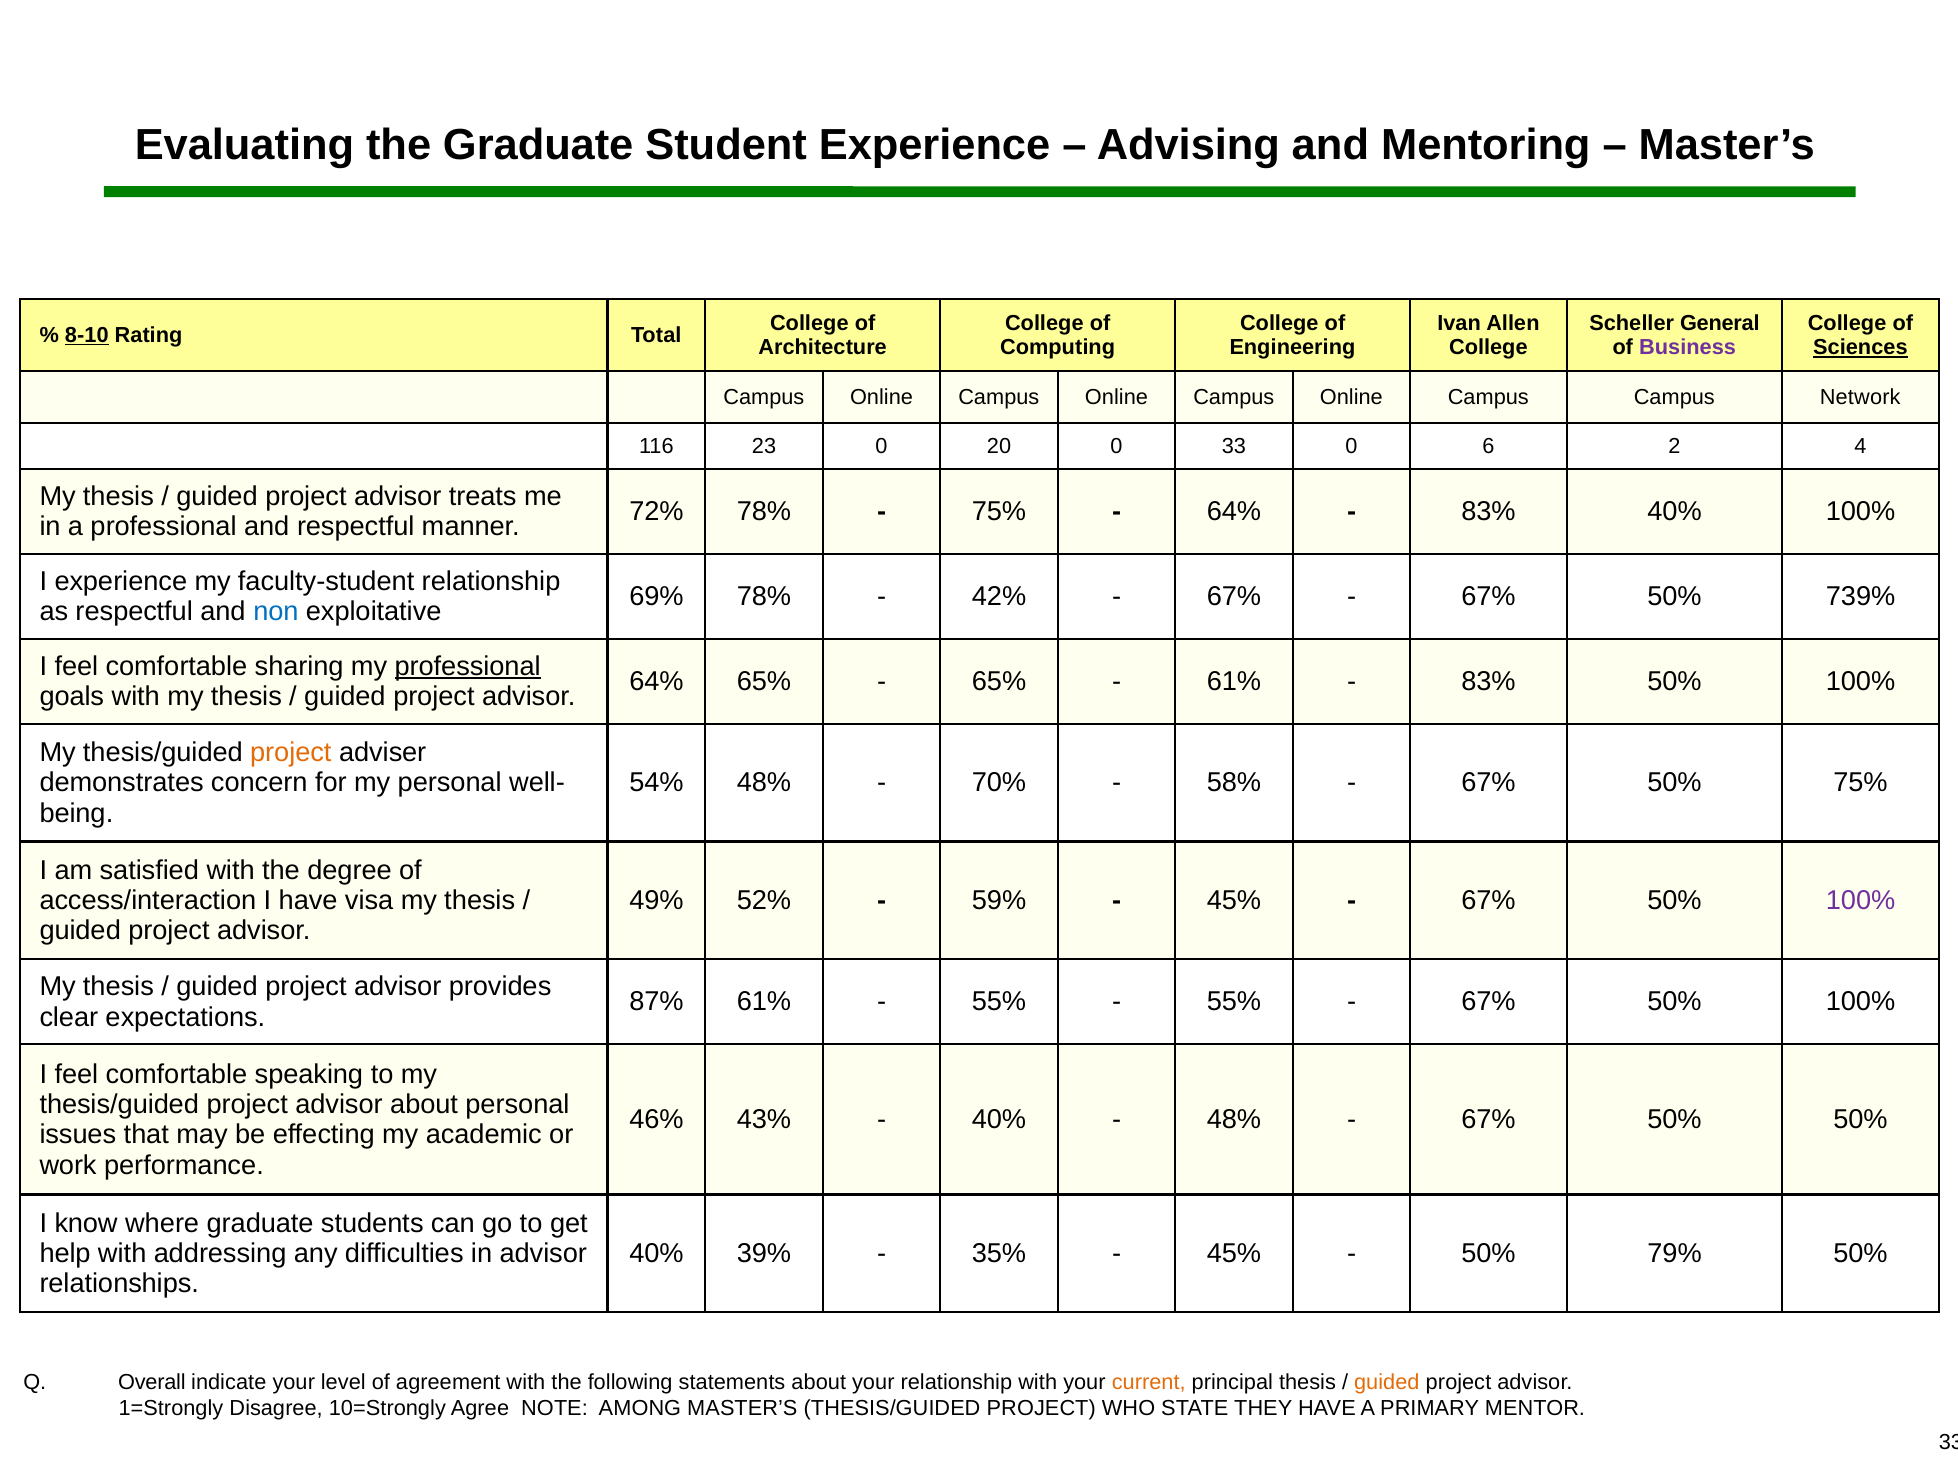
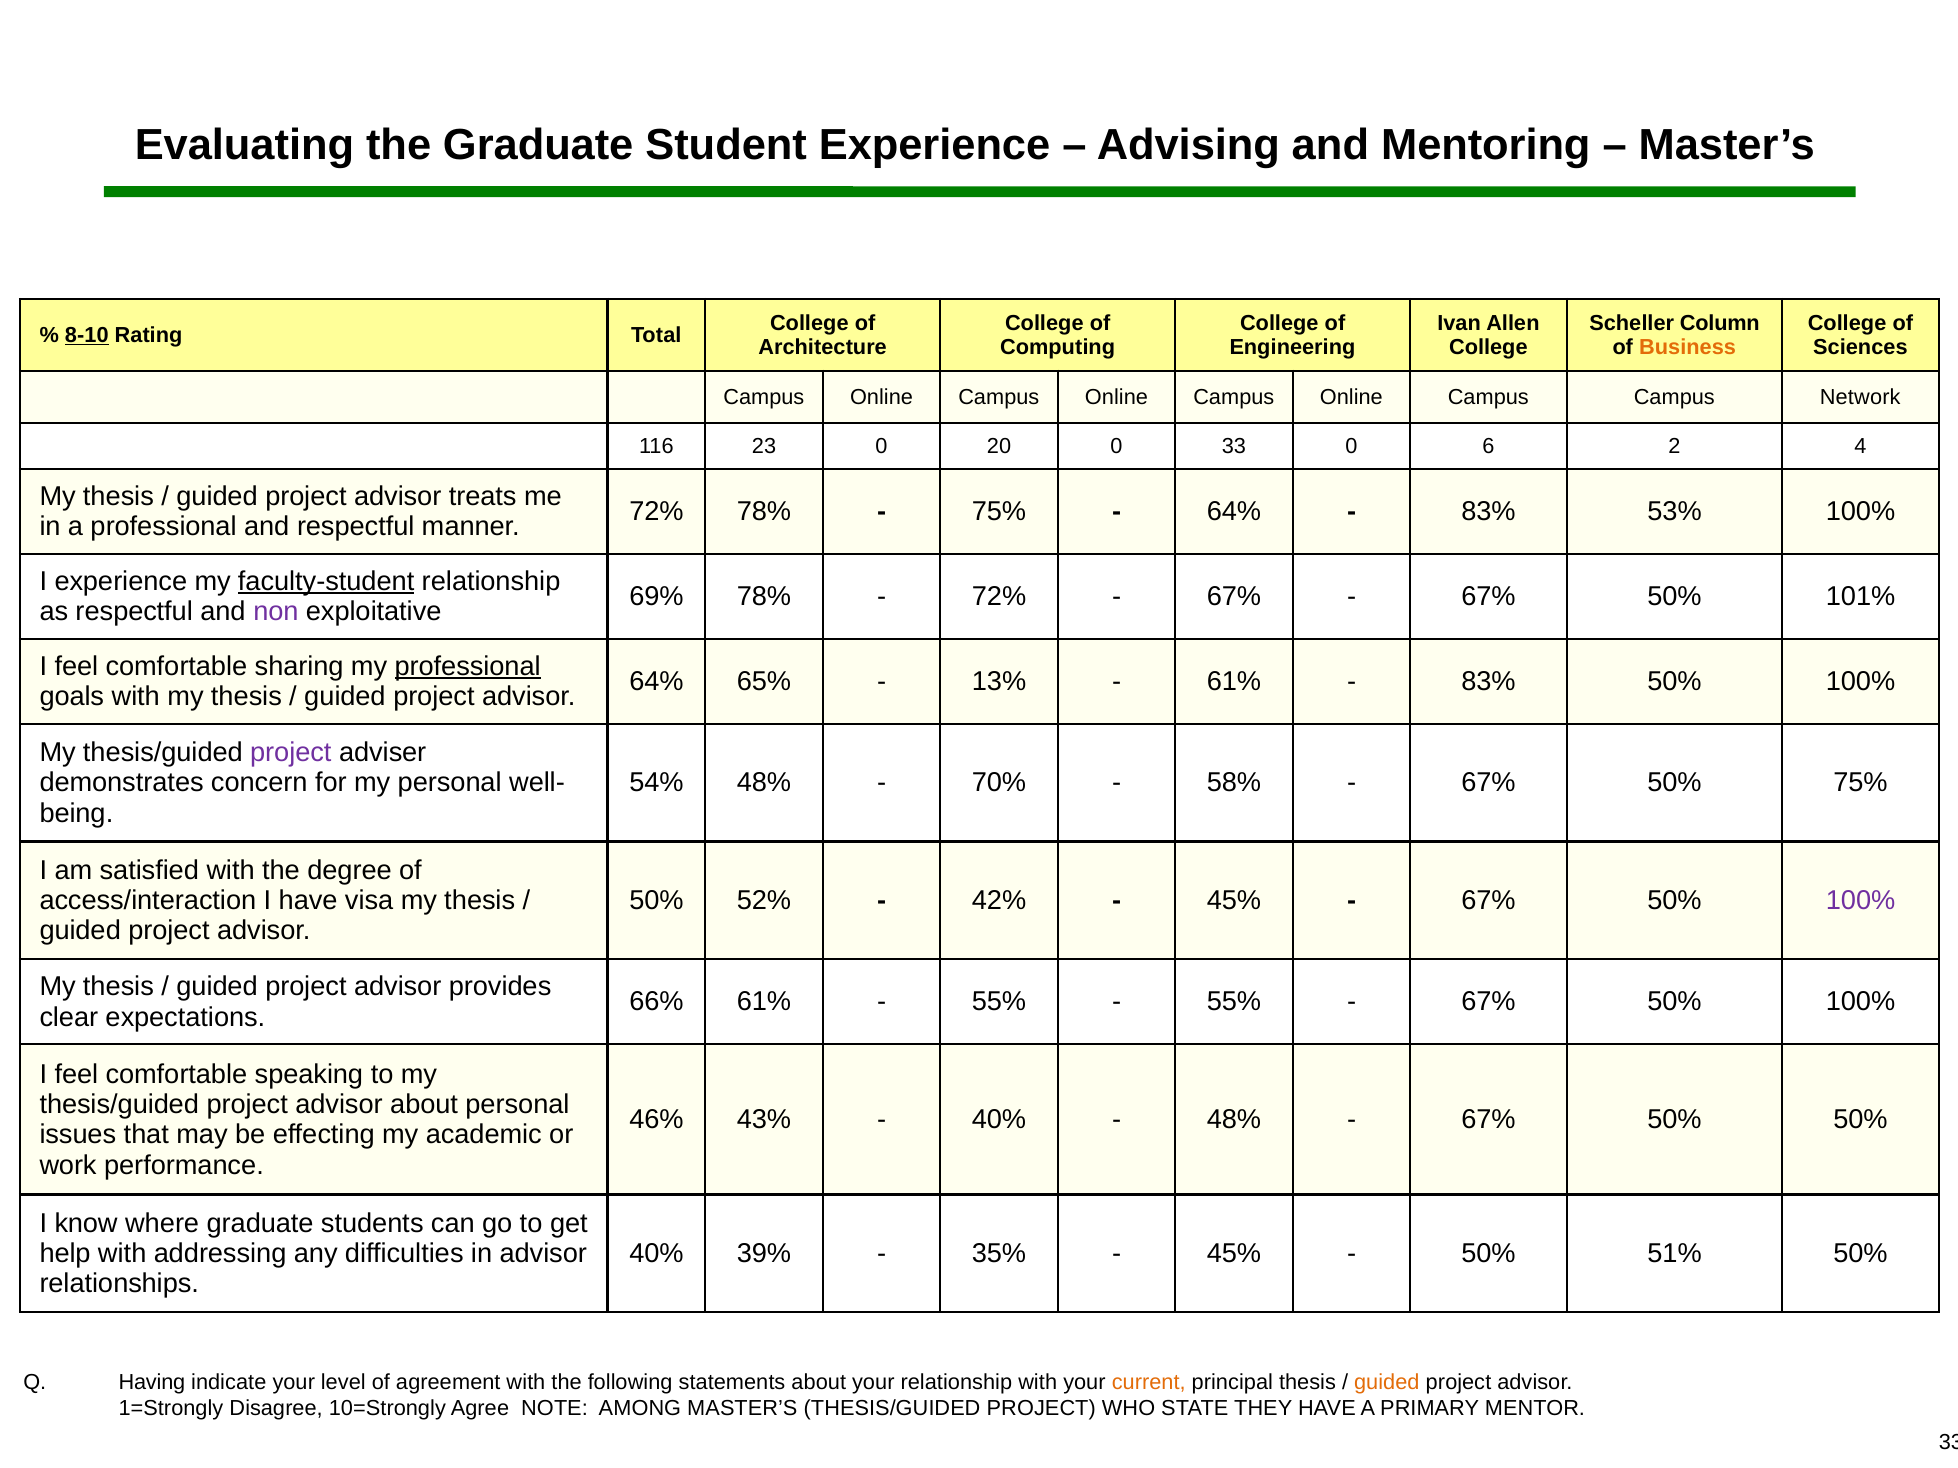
General: General -> Column (1720, 323)
Business colour: purple -> orange (1688, 348)
Sciences underline: present -> none (1860, 348)
83% 40%: 40% -> 53% (1675, 512)
faculty-student underline: none -> present (326, 582)
42%: 42% -> 72% (999, 597)
739%: 739% -> 101% (1861, 597)
non colour: blue -> purple (276, 612)
65%: 65% -> 13% (999, 682)
project colour: orange -> purple (291, 753)
49%: 49% -> 50% (656, 901)
59%: 59% -> 42% (999, 901)
87%: 87% -> 66% (656, 1002)
79%: 79% -> 51% (1675, 1254)
Overall: Overall -> Having (152, 1382)
